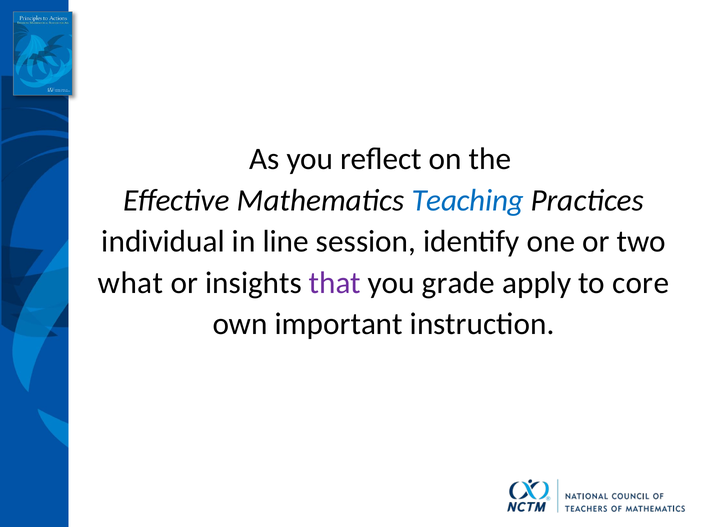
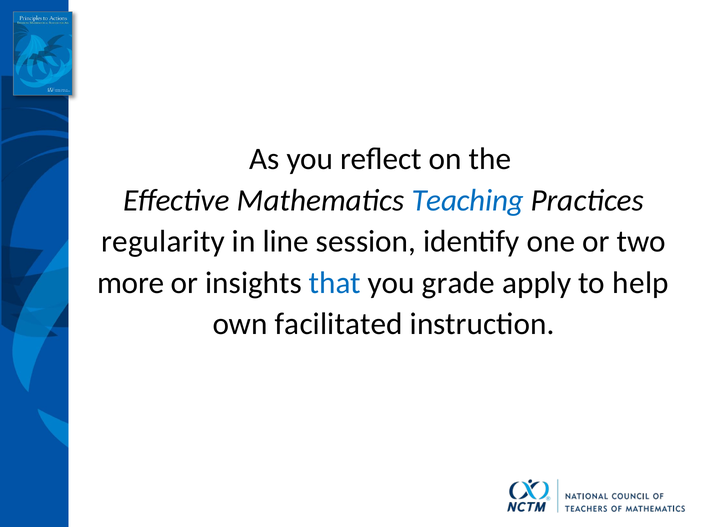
individual: individual -> regularity (163, 242)
what: what -> more (131, 283)
that colour: purple -> blue (335, 283)
core: core -> help (641, 283)
important: important -> facilitated (339, 324)
